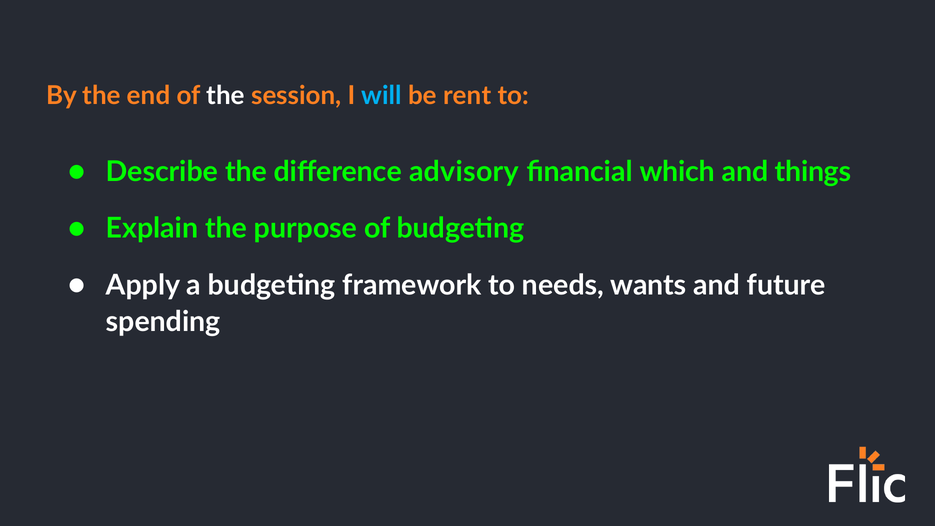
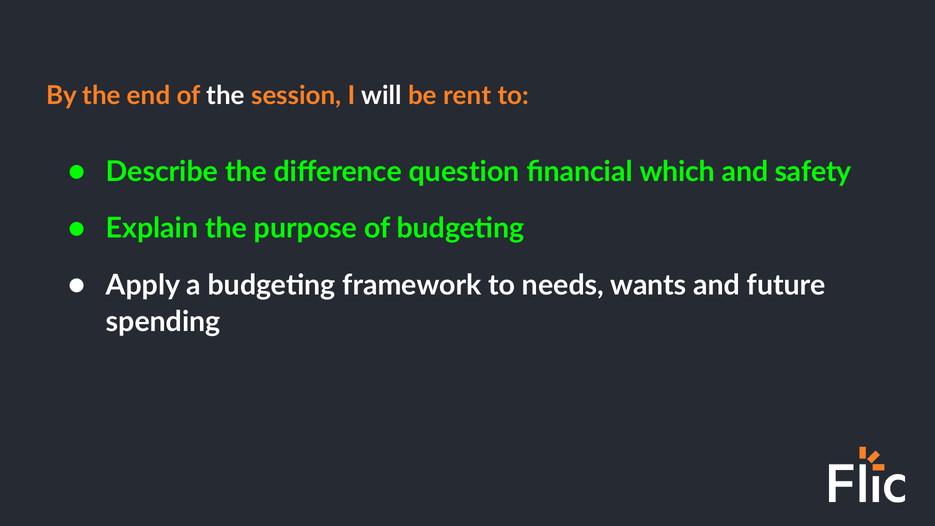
will colour: light blue -> white (382, 96)
advisory: advisory -> question (464, 172)
things: things -> safety (813, 172)
